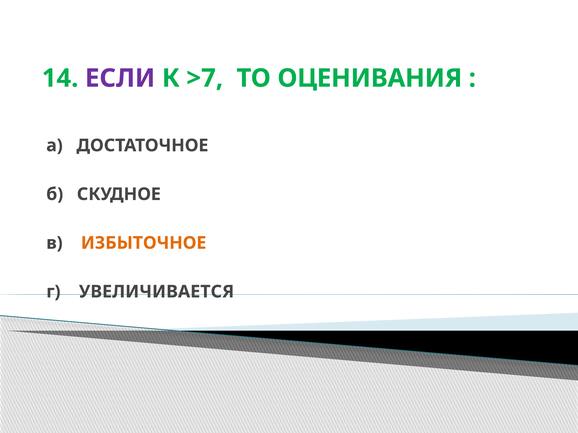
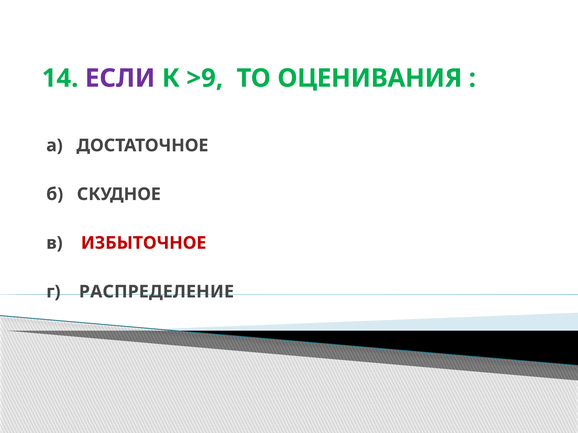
>7: >7 -> >9 (205, 78)
ИЗБЫТОЧНОЕ colour: orange -> red (144, 243)
УВЕЛИЧИВАЕТСЯ: УВЕЛИЧИВАЕТСЯ -> РАСПРЕДЕЛЕНИЕ (156, 292)
